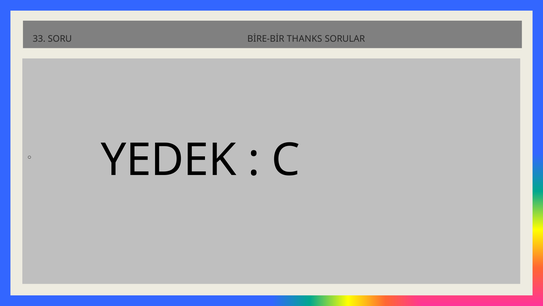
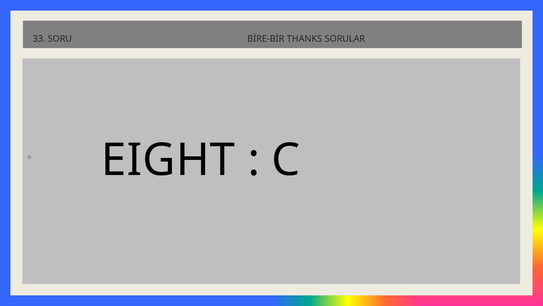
YEDEK: YEDEK -> EIGHT (168, 160)
